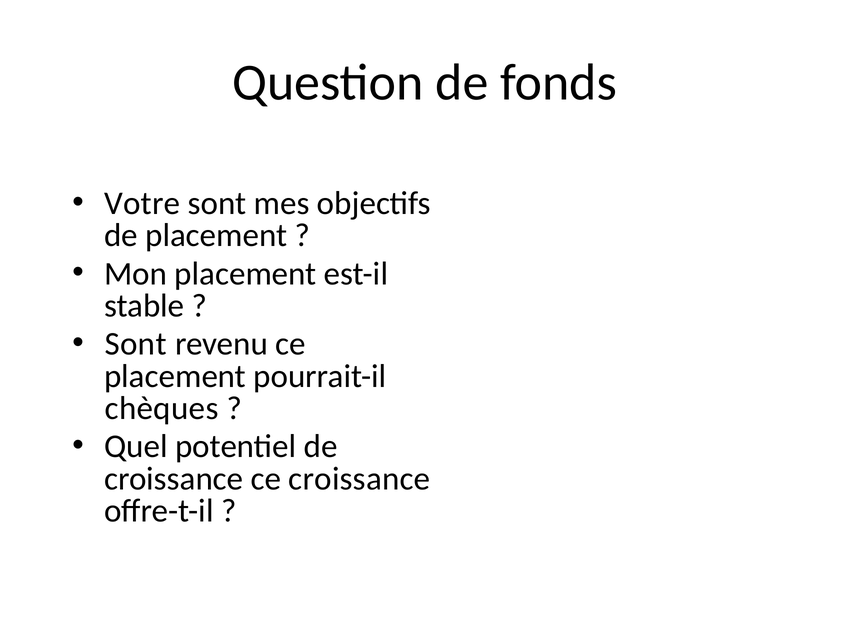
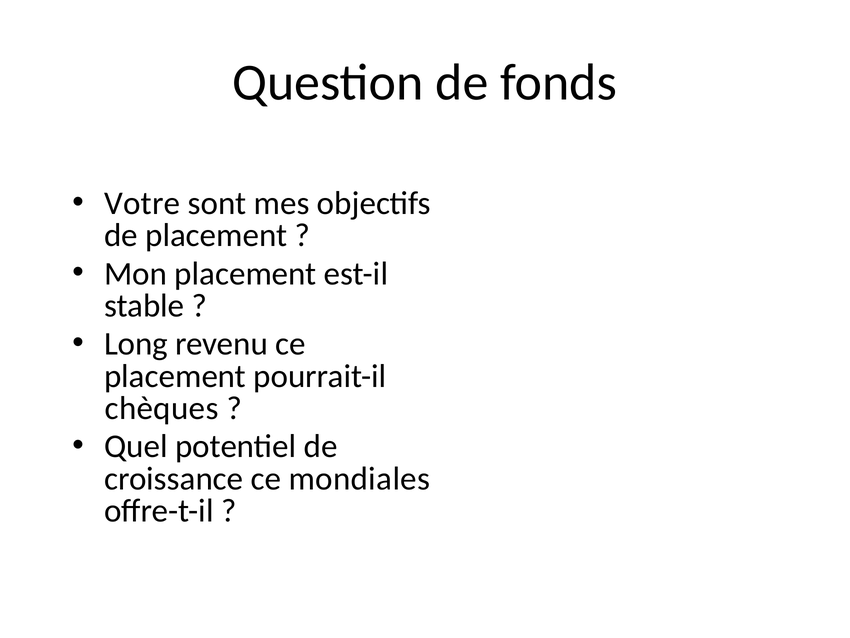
Sont: Sont -> Long (136, 344)
ce croissance: croissance -> mondiales (359, 478)
